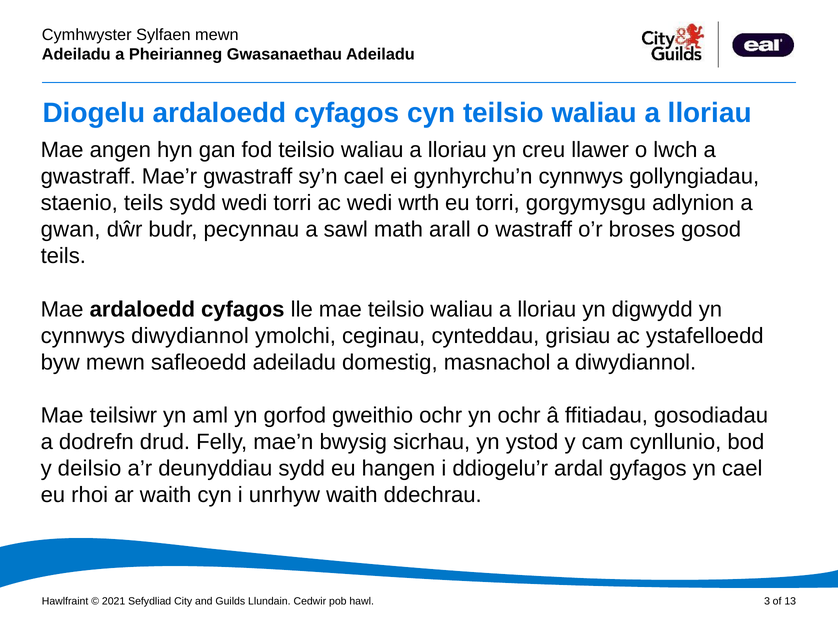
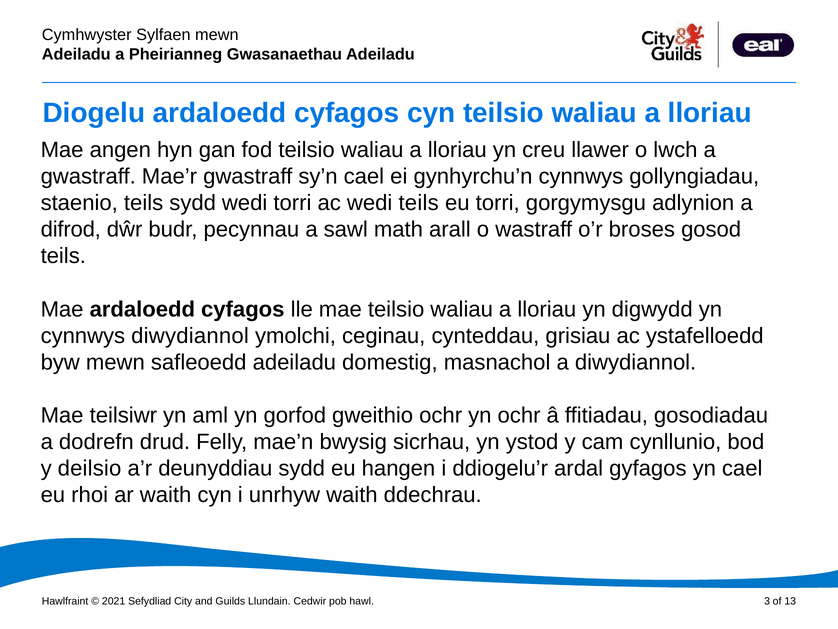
wedi wrth: wrth -> teils (419, 203)
gwan: gwan -> difrod (71, 229)
